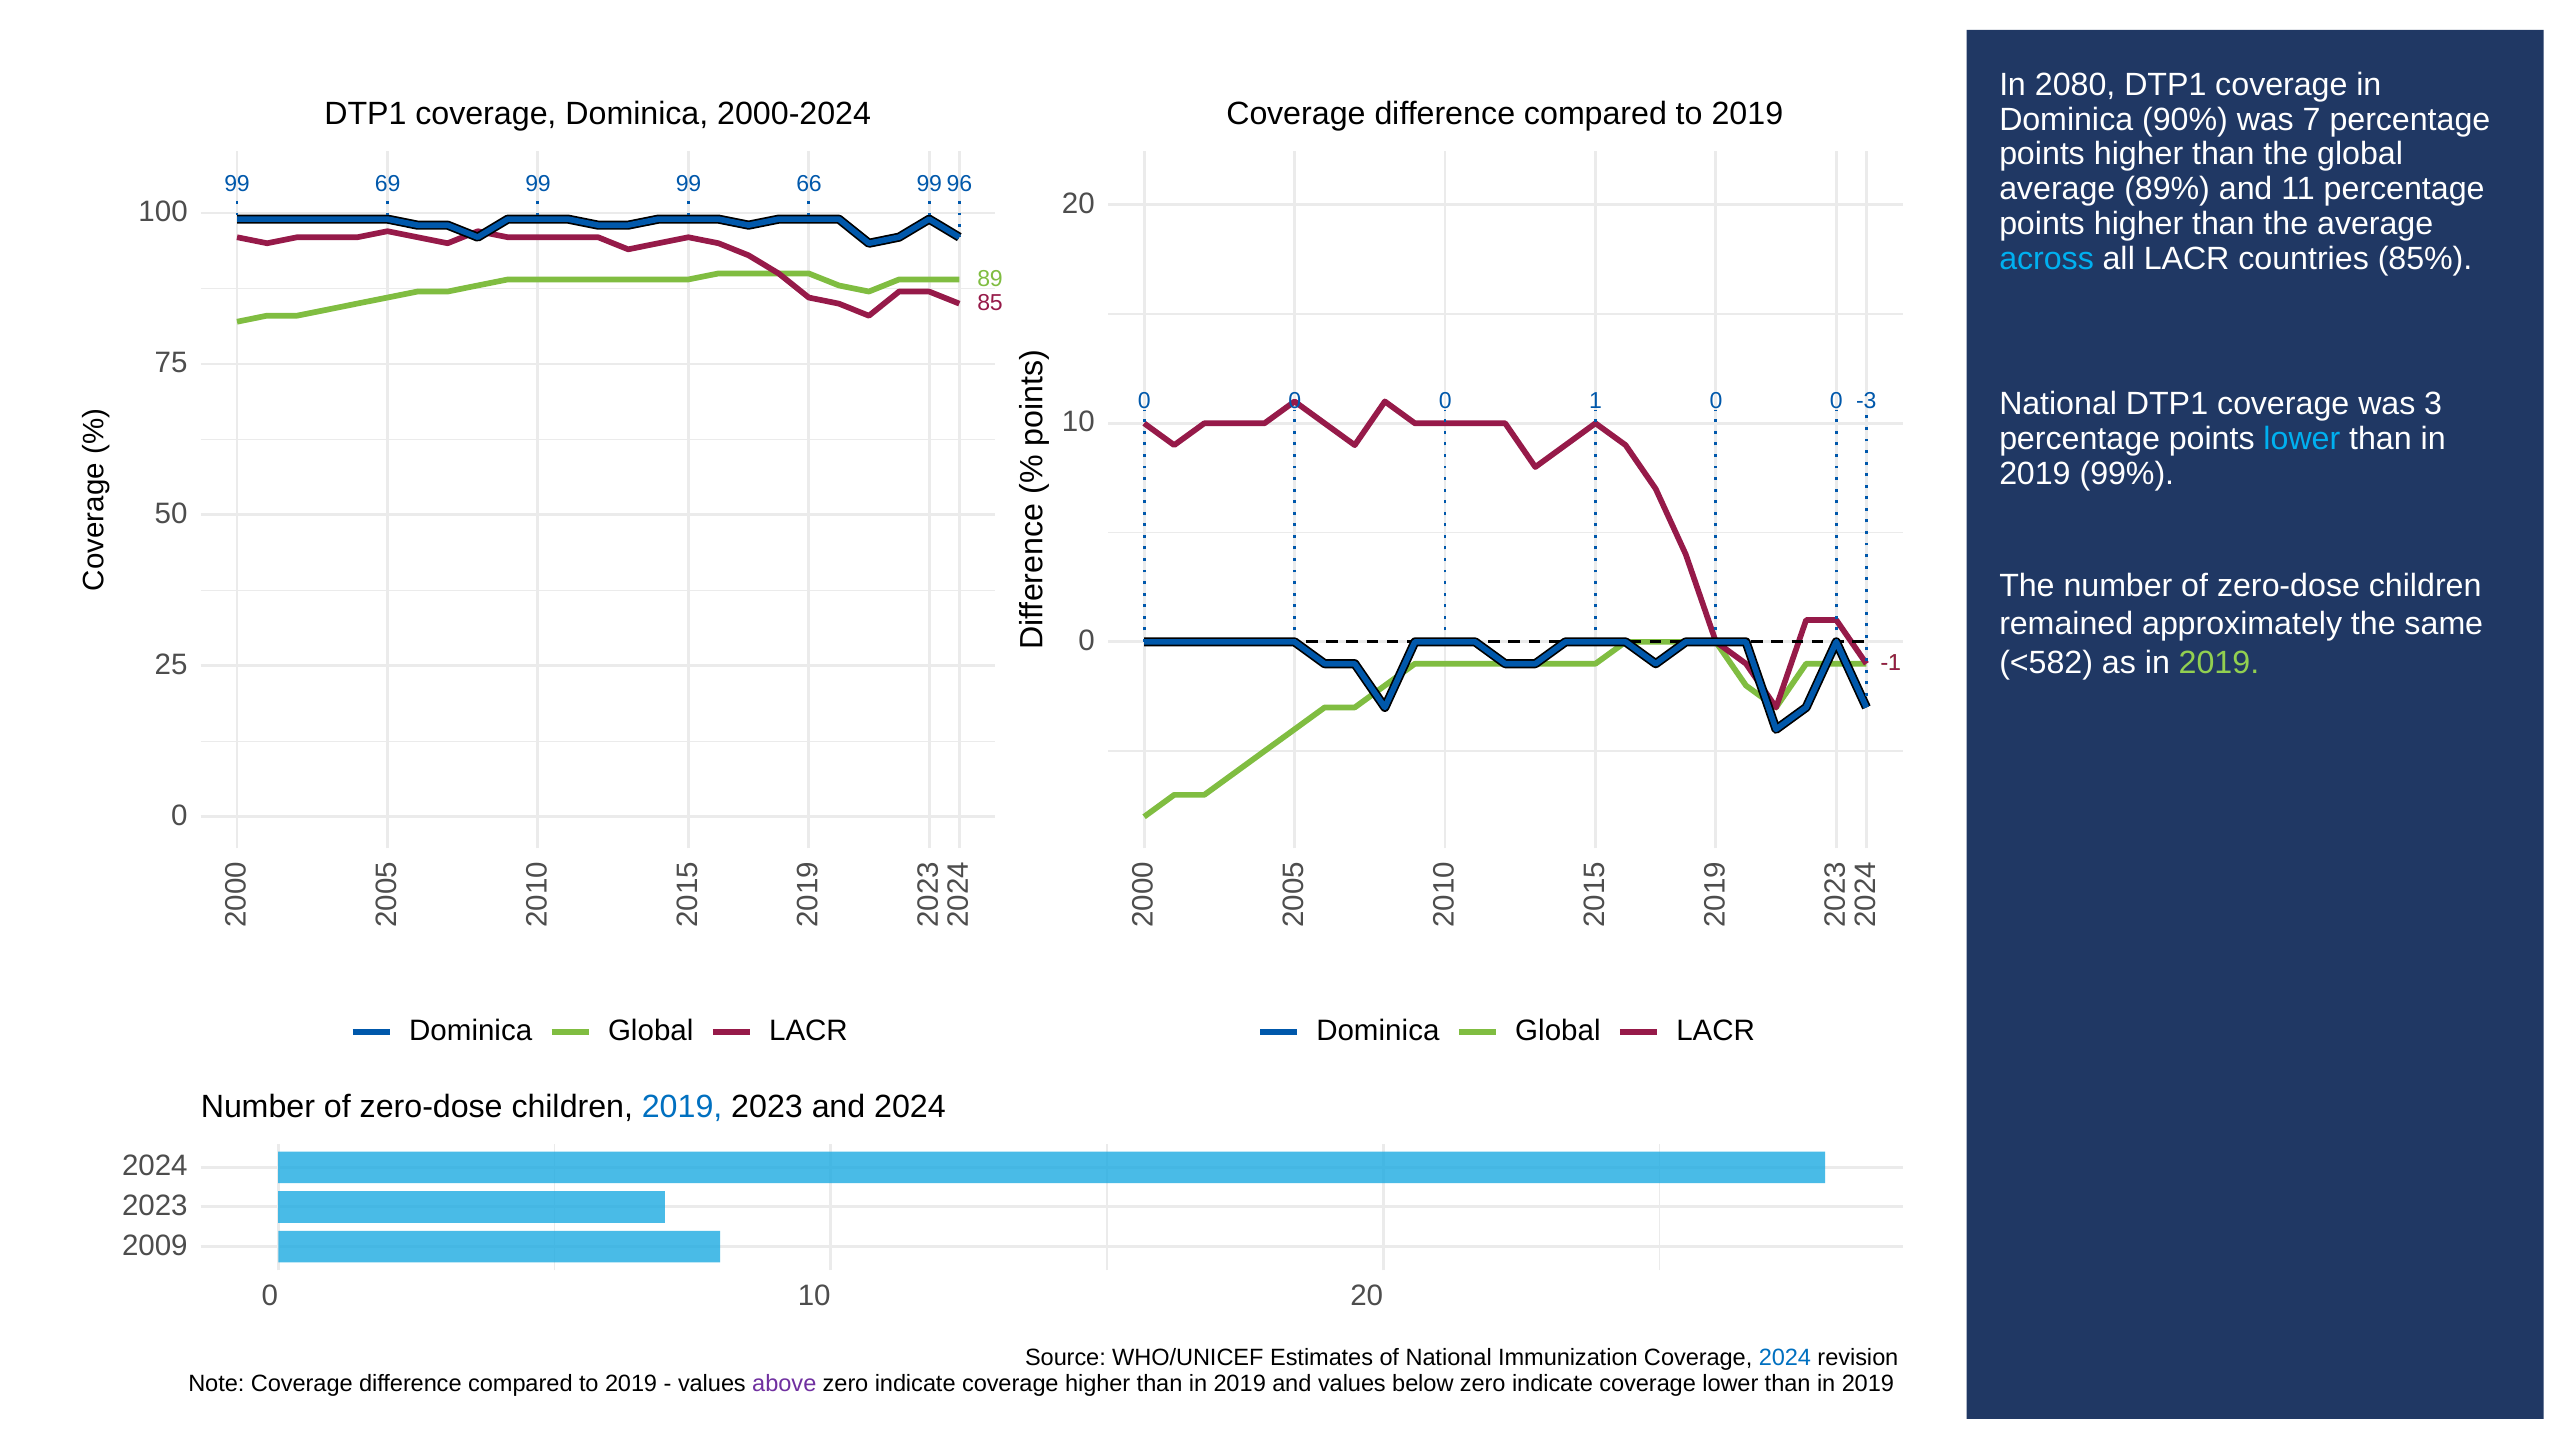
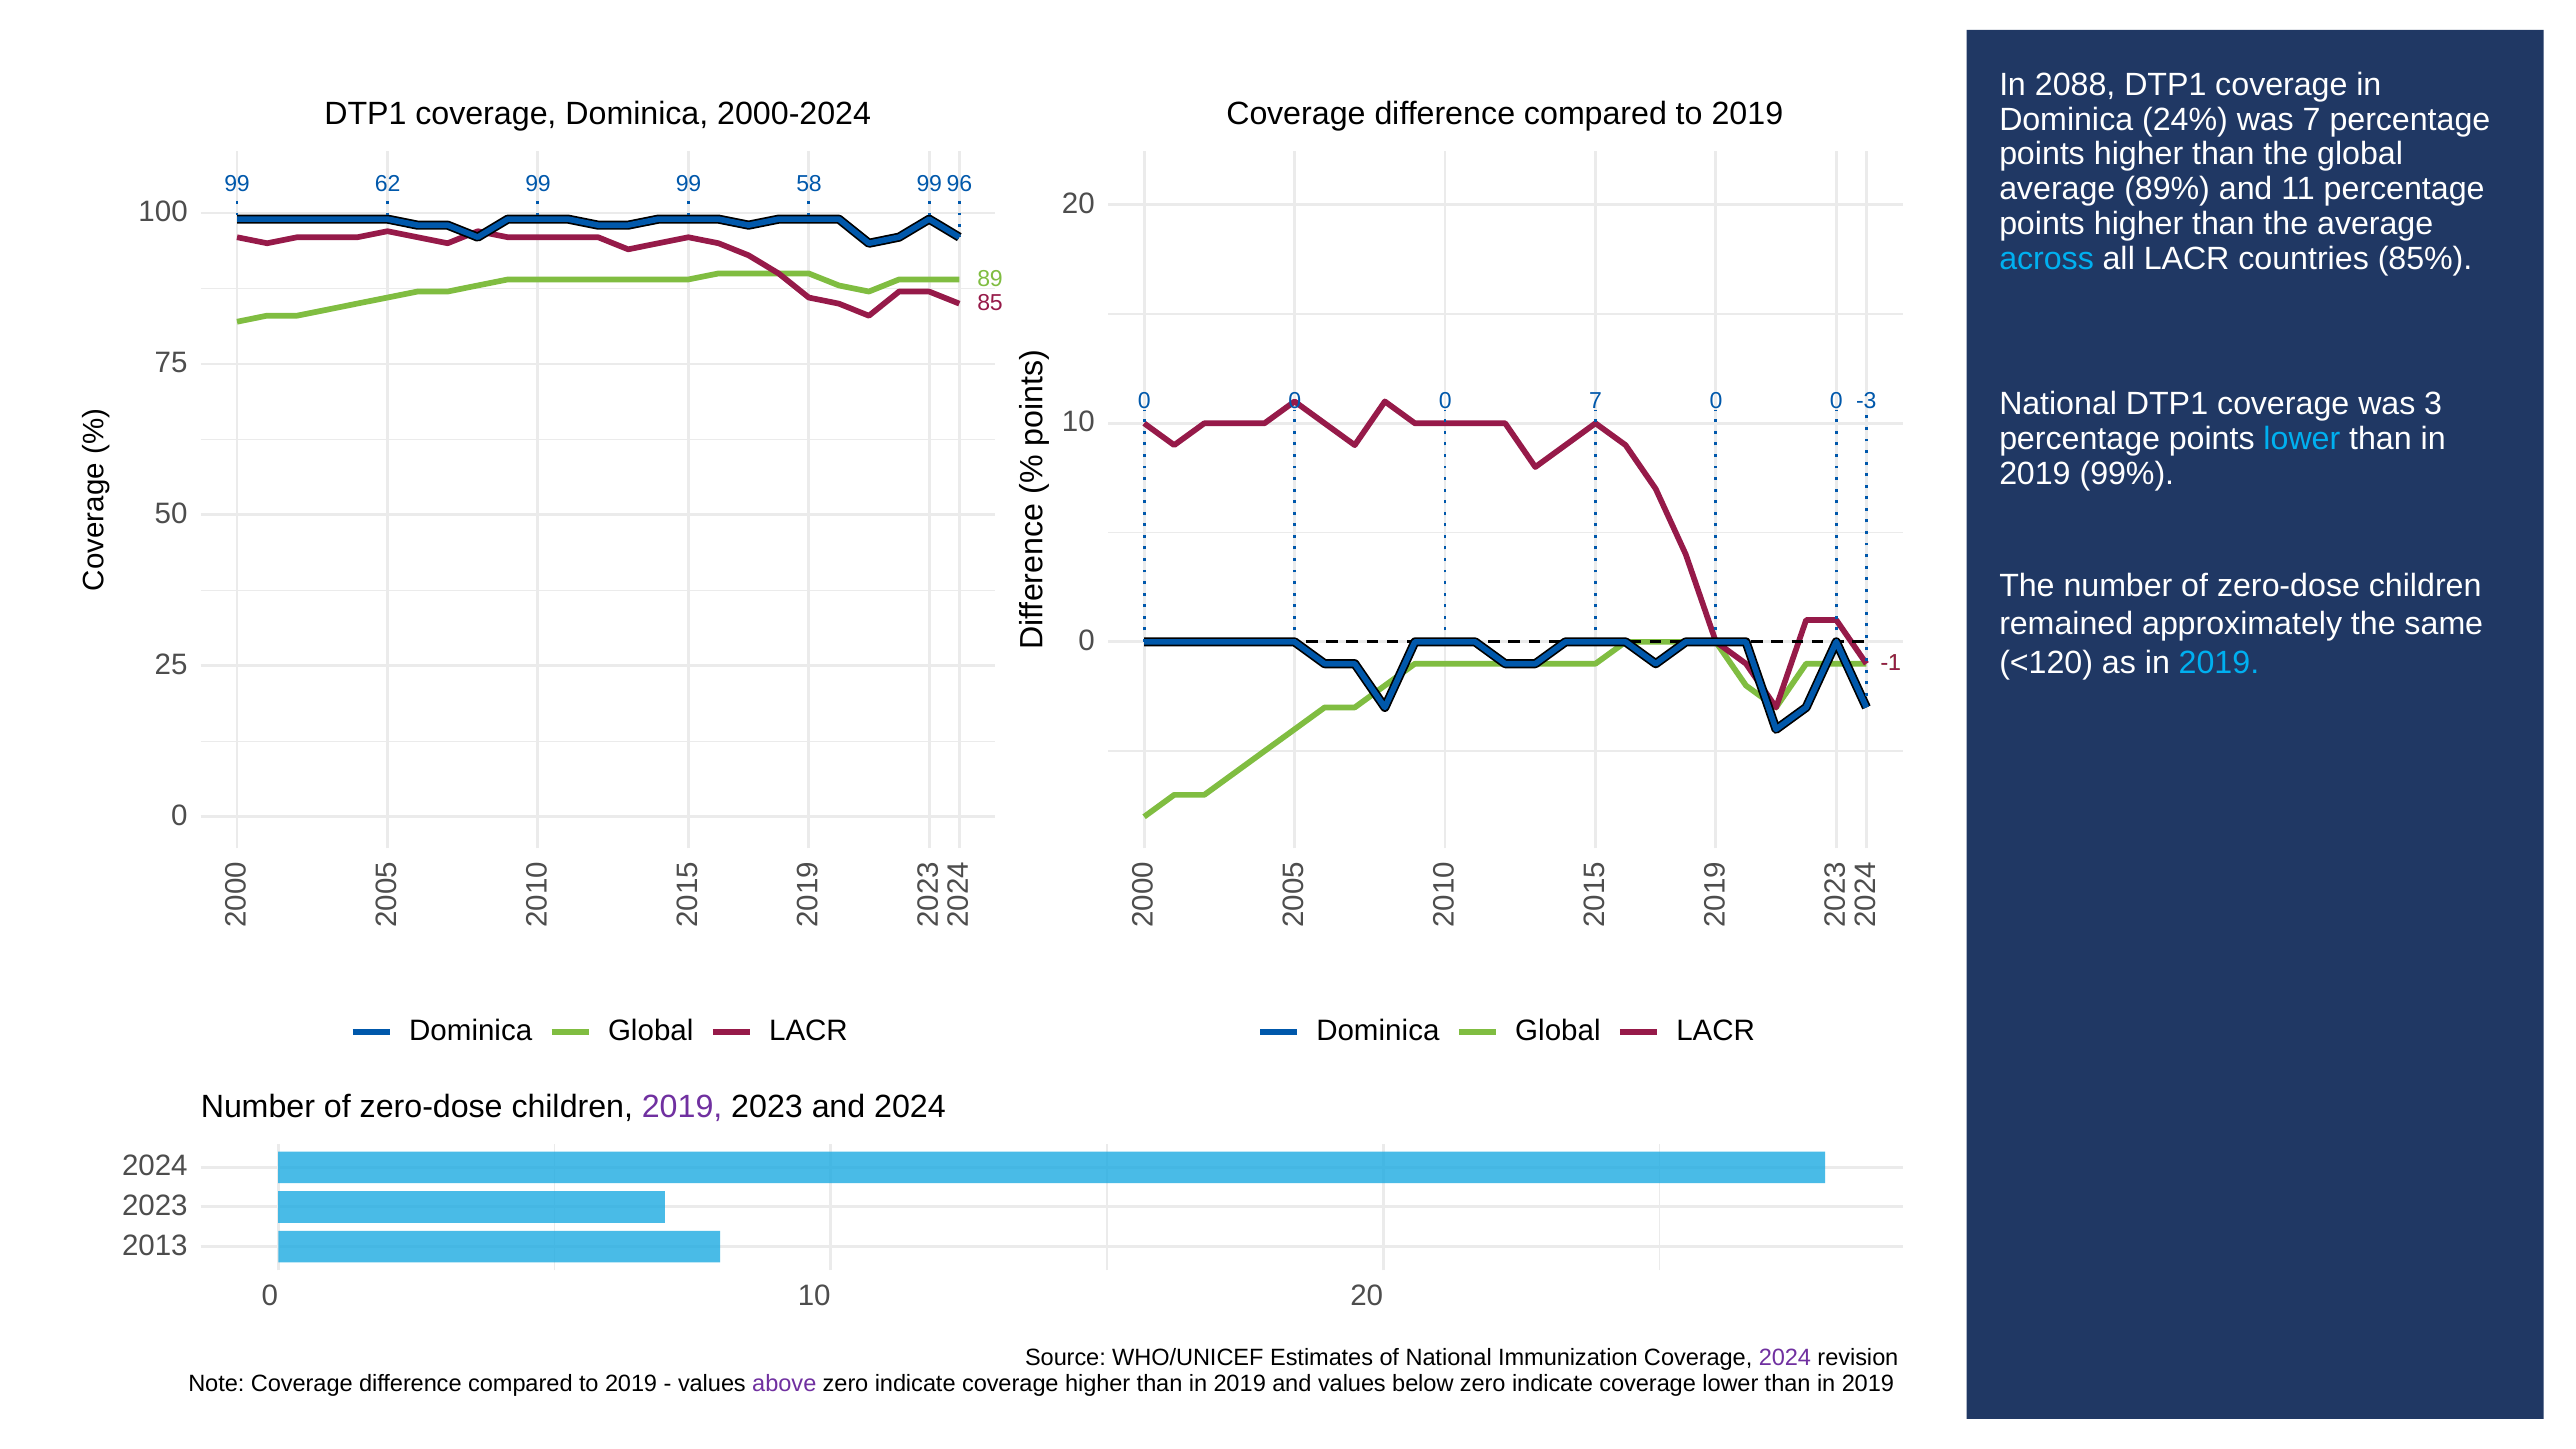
2080: 2080 -> 2088 (2075, 85)
90%: 90% -> 24% (2185, 119)
69: 69 -> 62 (388, 184)
66: 66 -> 58 (809, 184)
0 0 1: 1 -> 7 (1596, 400)
<582: <582 -> <120 (2046, 663)
2019 colour: light green -> light blue (2219, 663)
2019 colour: blue -> purple (682, 1107)
2009: 2009 -> 2013 (155, 1245)
2024 colour: blue -> purple (1785, 1358)
